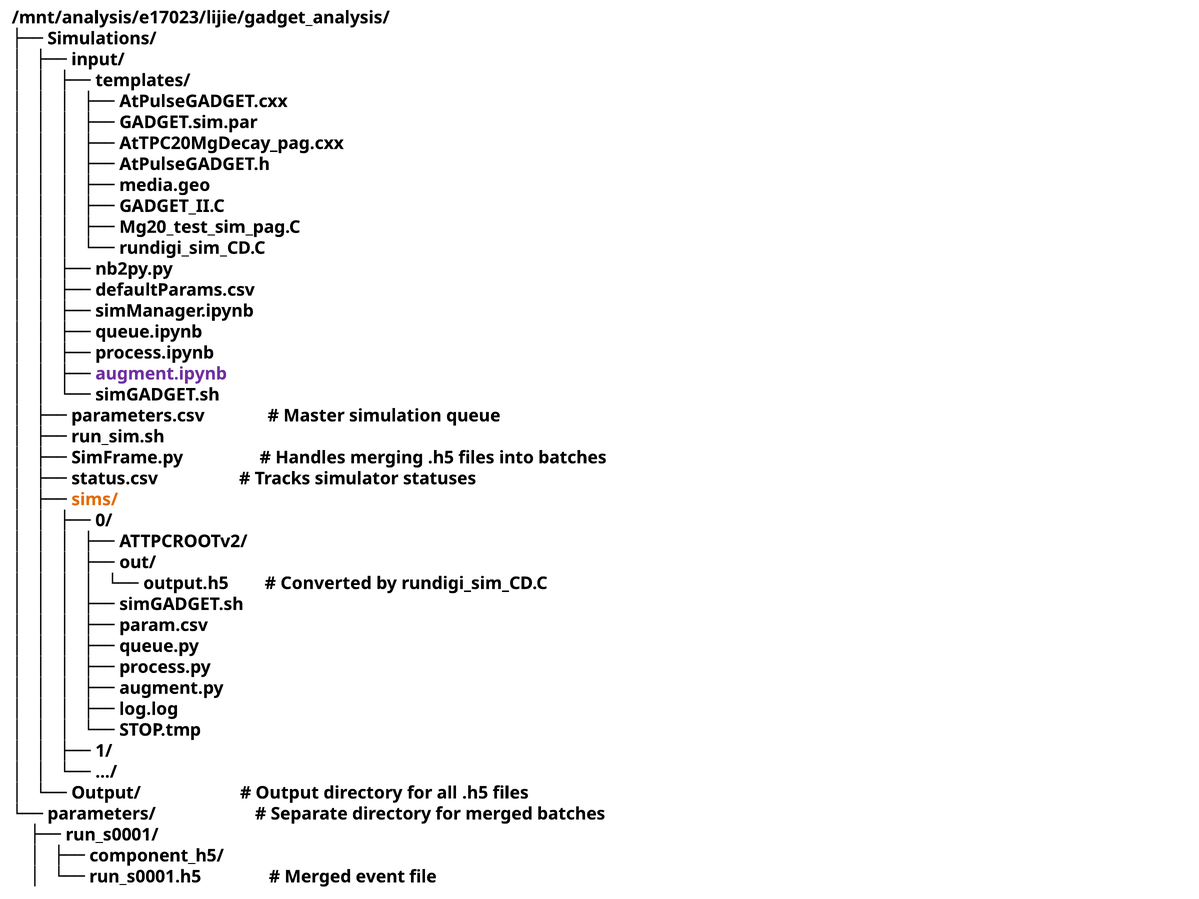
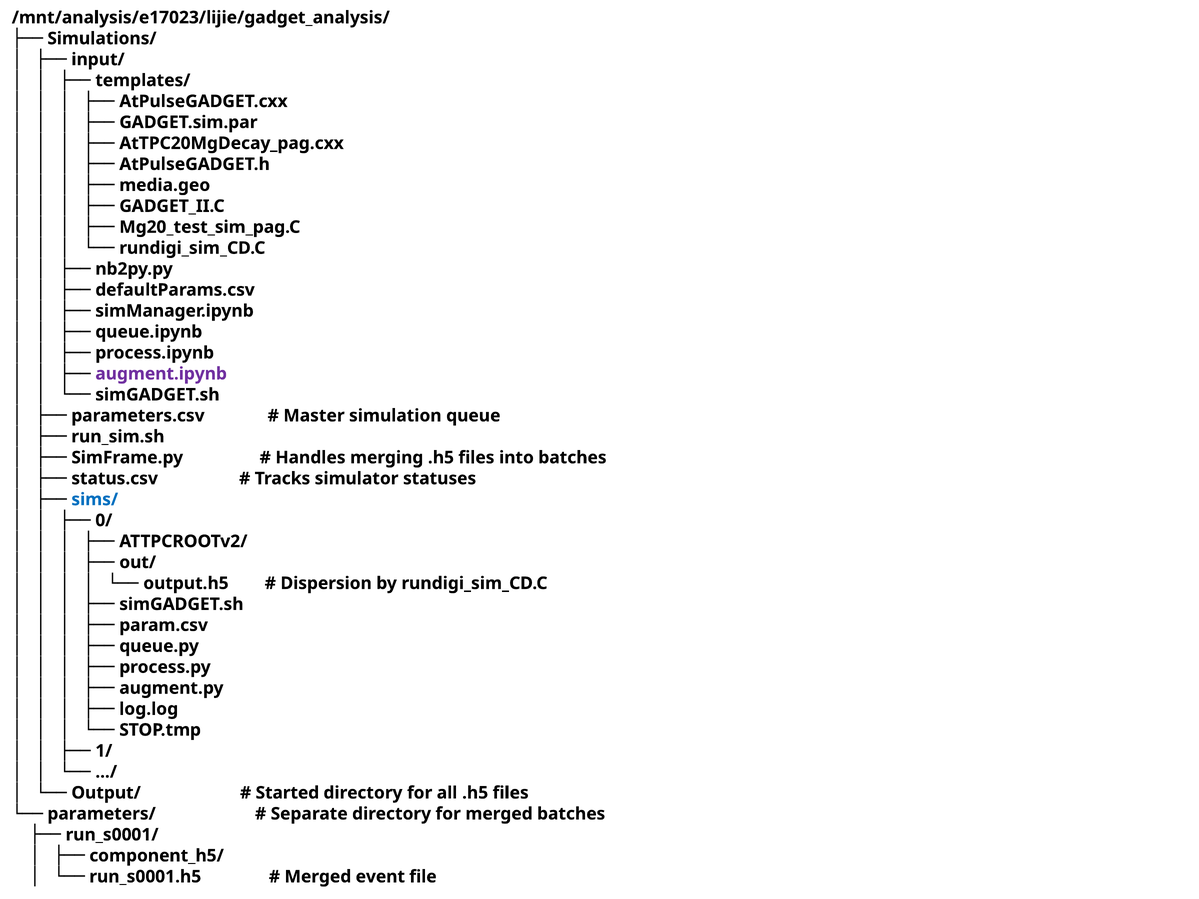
sims/ colour: orange -> blue (95, 500)
Converted: Converted -> Dispersion (326, 583)
Output: Output -> Started (287, 793)
